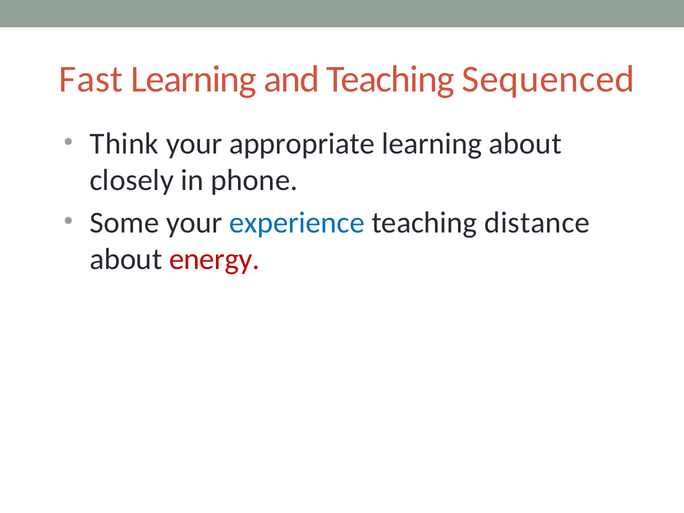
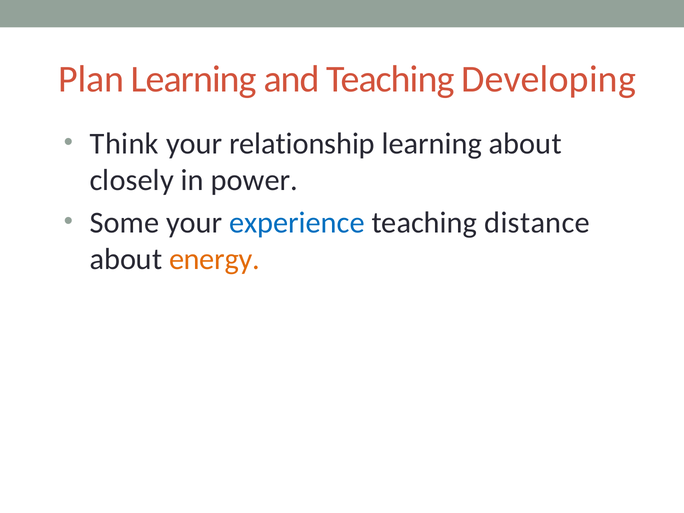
Fast: Fast -> Plan (91, 79)
Sequenced: Sequenced -> Developing (548, 79)
appropriate: appropriate -> relationship (302, 143)
phone: phone -> power (254, 180)
energy colour: red -> orange (214, 259)
